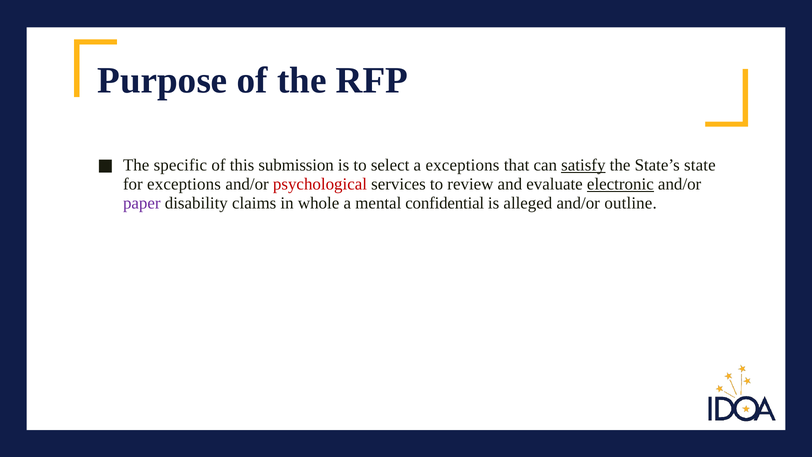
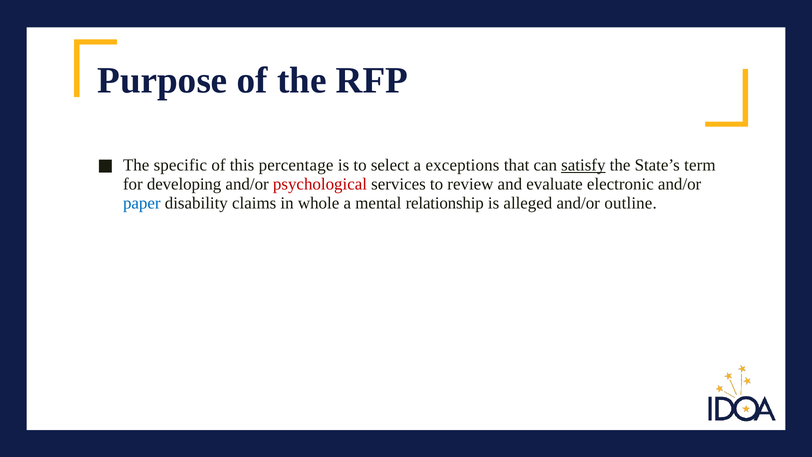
submission: submission -> percentage (296, 165)
state: state -> term (700, 165)
for exceptions: exceptions -> developing (184, 184)
electronic underline: present -> none (620, 184)
paper colour: purple -> blue (142, 203)
confidential: confidential -> relationship (445, 203)
